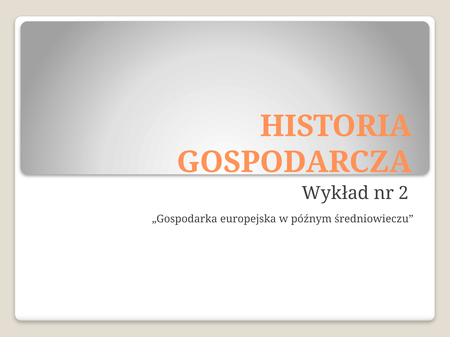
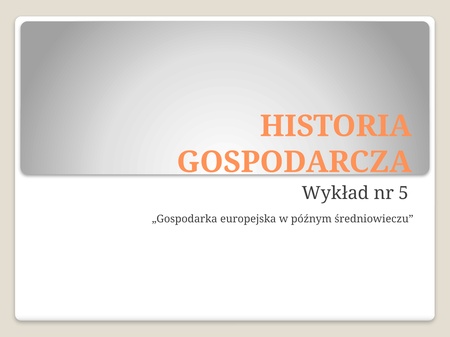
2: 2 -> 5 (404, 193)
